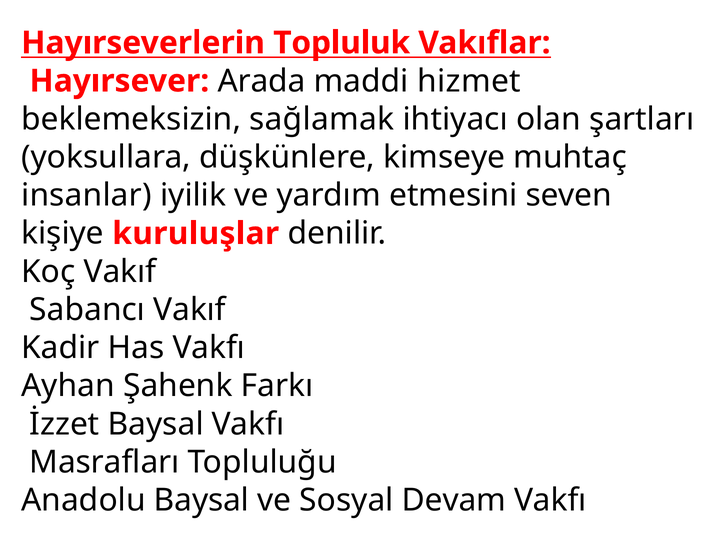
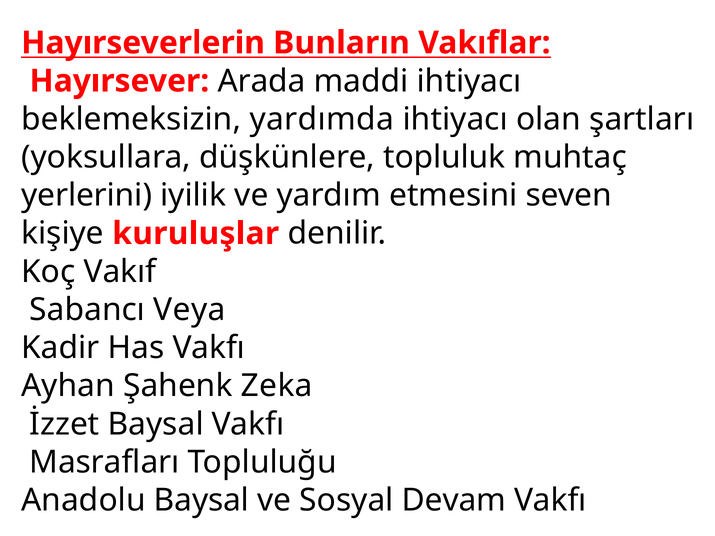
Topluluk: Topluluk -> Bunların (341, 43)
maddi hizmet: hizmet -> ihtiyacı (469, 81)
sağlamak: sağlamak -> yardımda (322, 119)
kimseye: kimseye -> topluluk (444, 157)
insanlar: insanlar -> yerlerini (87, 195)
Sabancı Vakıf: Vakıf -> Veya (189, 310)
Farkı: Farkı -> Zeka (277, 386)
